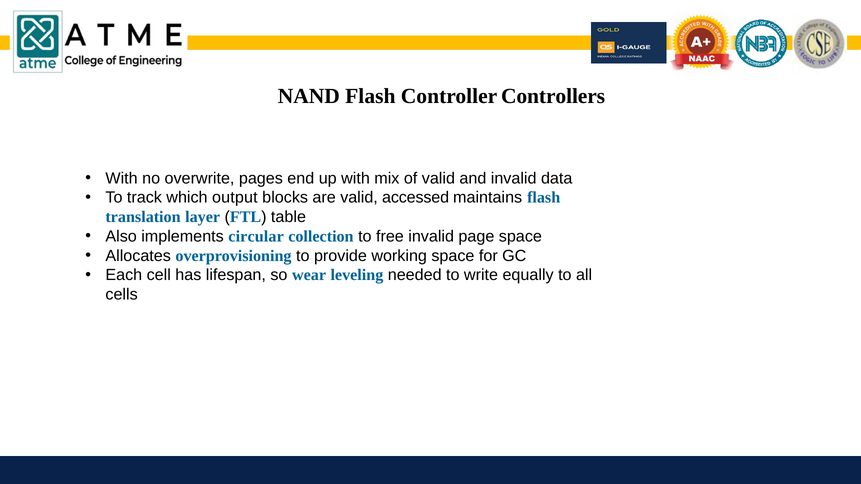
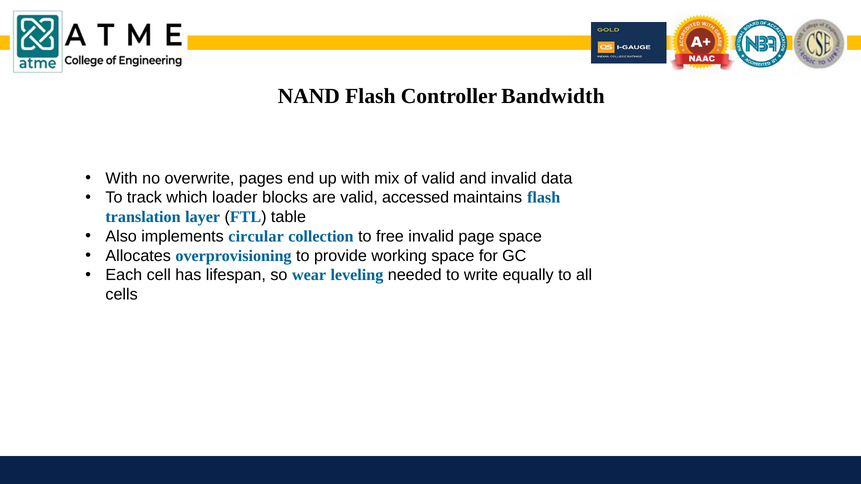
Controllers: Controllers -> Bandwidth (553, 96)
output: output -> loader (235, 198)
